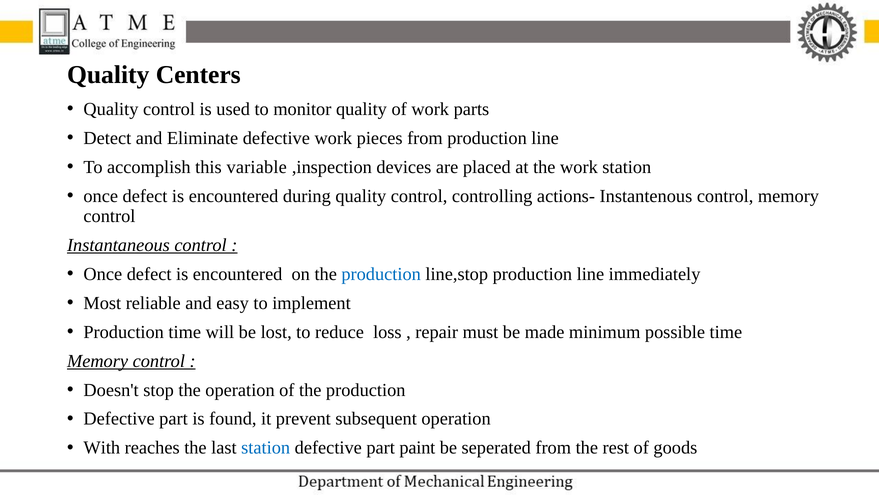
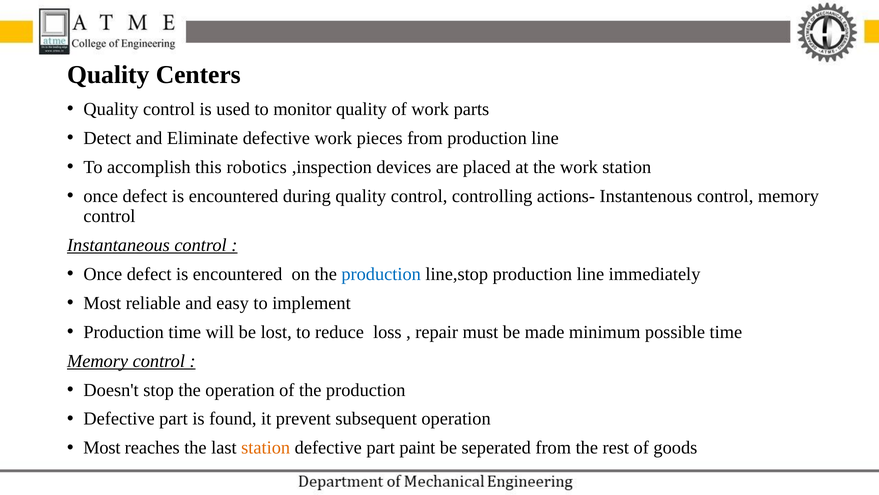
variable: variable -> robotics (257, 167)
With: With -> Most (102, 447)
station colour: blue -> orange (266, 447)
